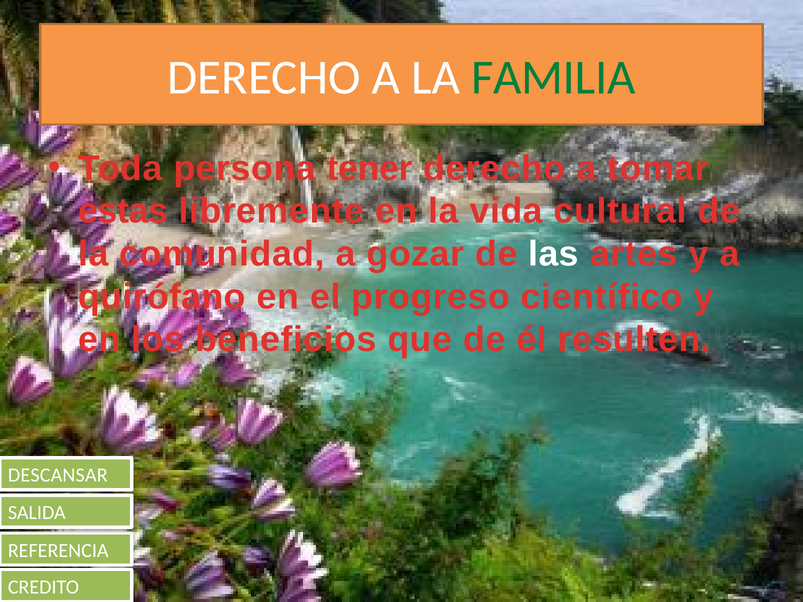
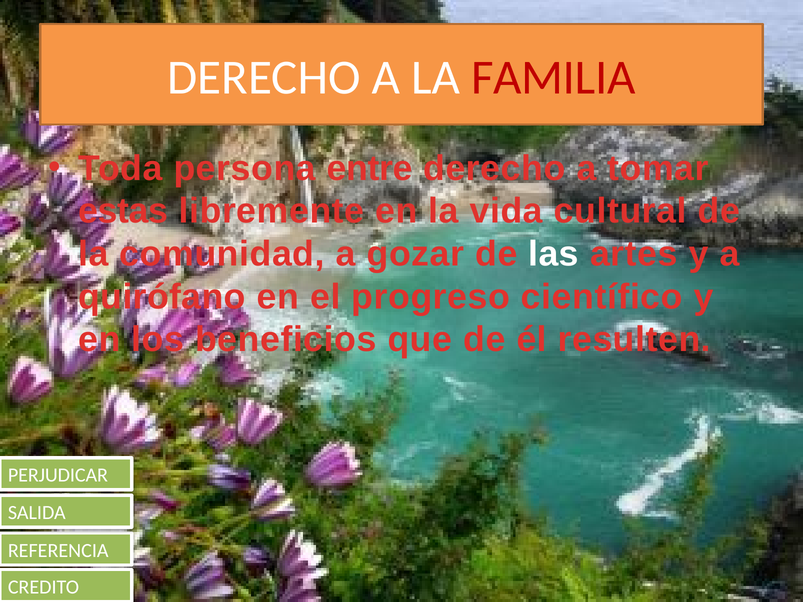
FAMILIA colour: green -> red (553, 78)
tener: tener -> entre (370, 168)
DESCANSAR: DESCANSAR -> PERJUDICAR (58, 475)
